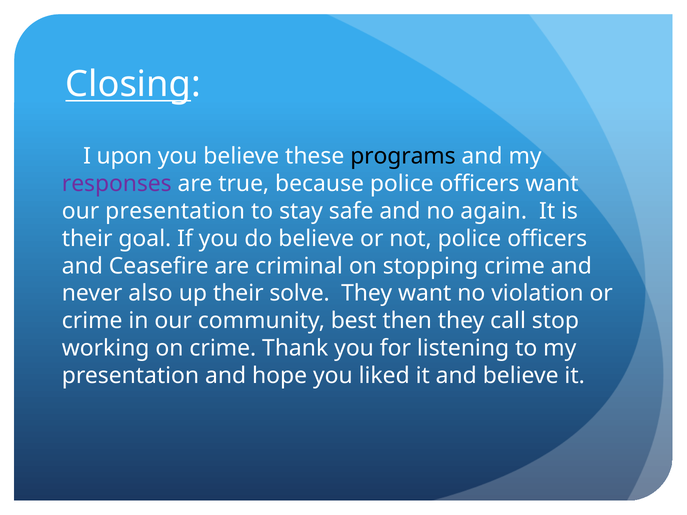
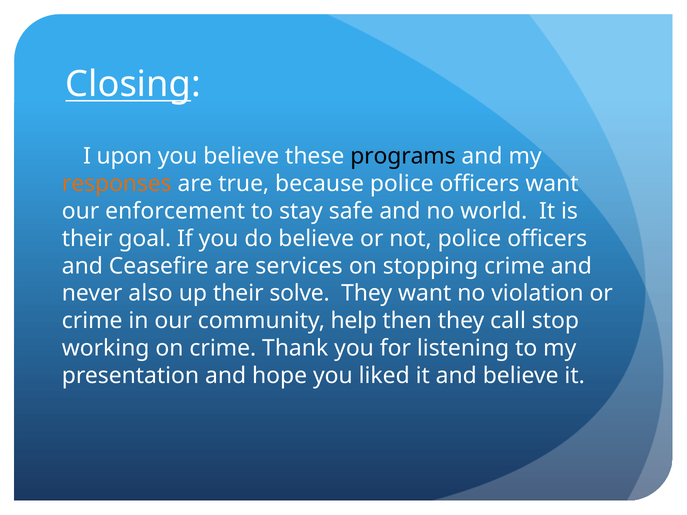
responses colour: purple -> orange (117, 184)
our presentation: presentation -> enforcement (175, 211)
again: again -> world (494, 211)
criminal: criminal -> services (299, 266)
best: best -> help (354, 321)
